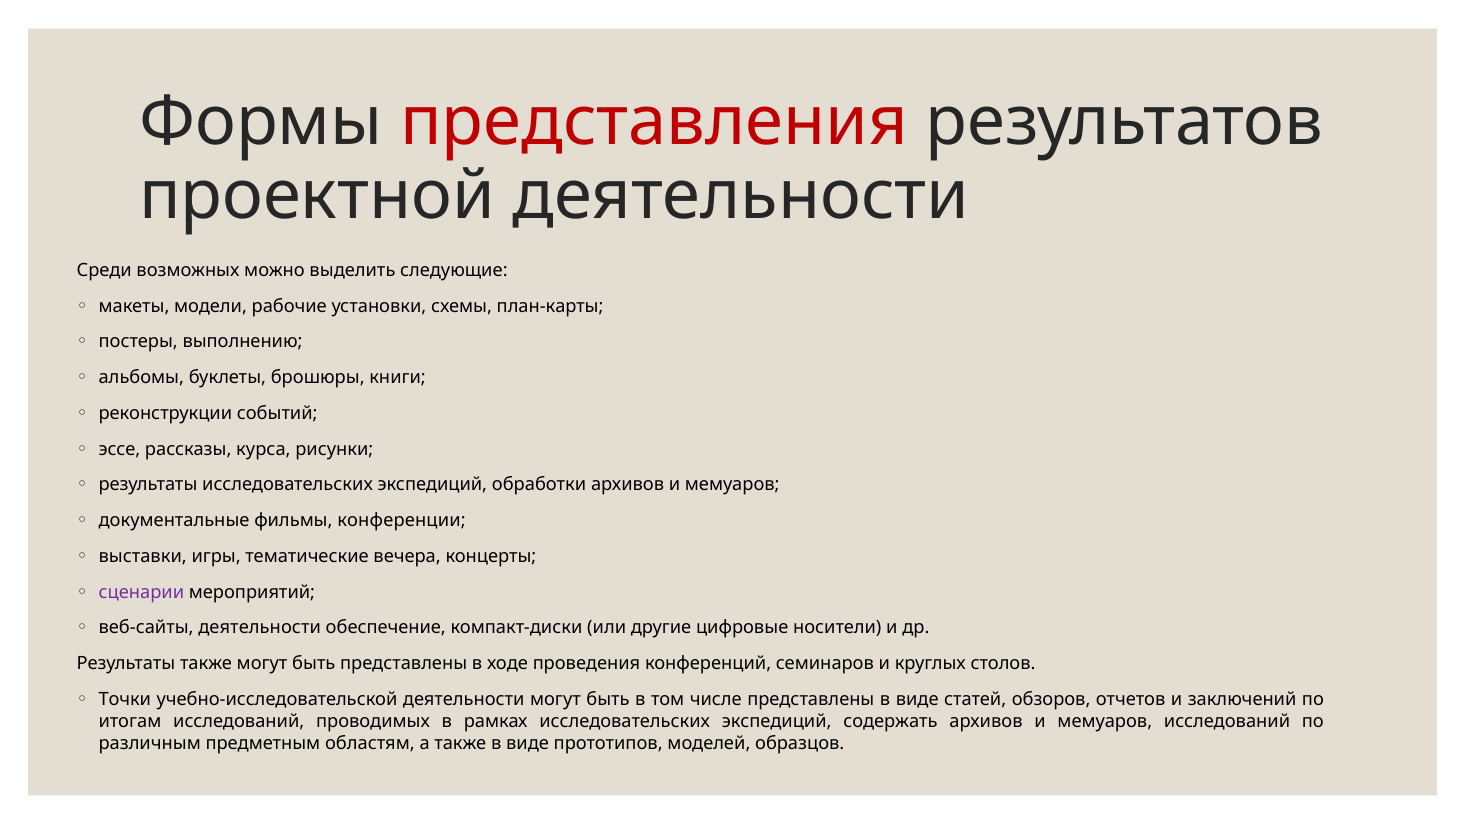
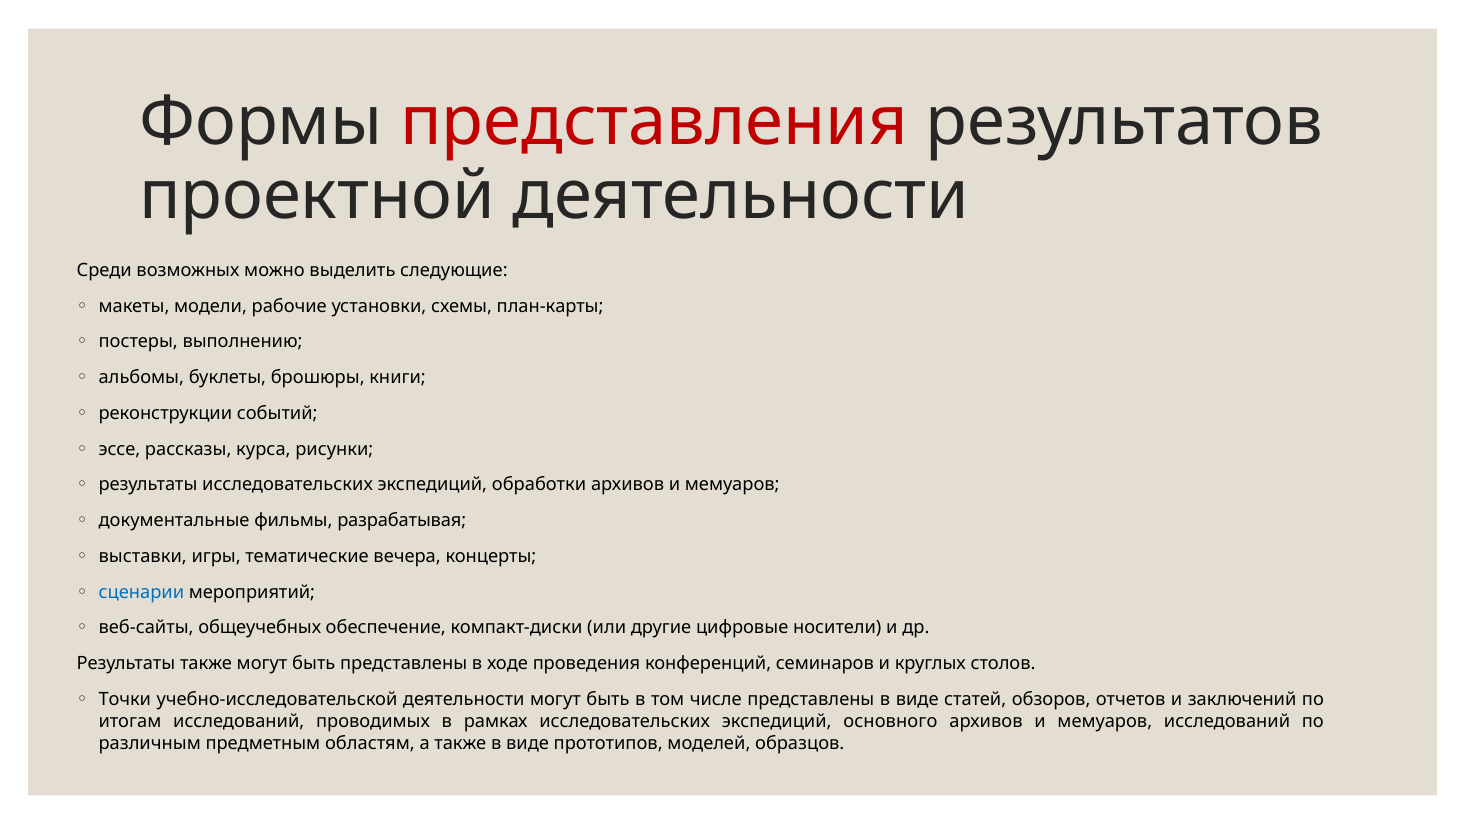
конференции: конференции -> разрабатывая (402, 521)
сценарии colour: purple -> blue (141, 592)
веб-сайты деятельности: деятельности -> общеучебных (260, 628)
содержать: содержать -> основного (890, 721)
